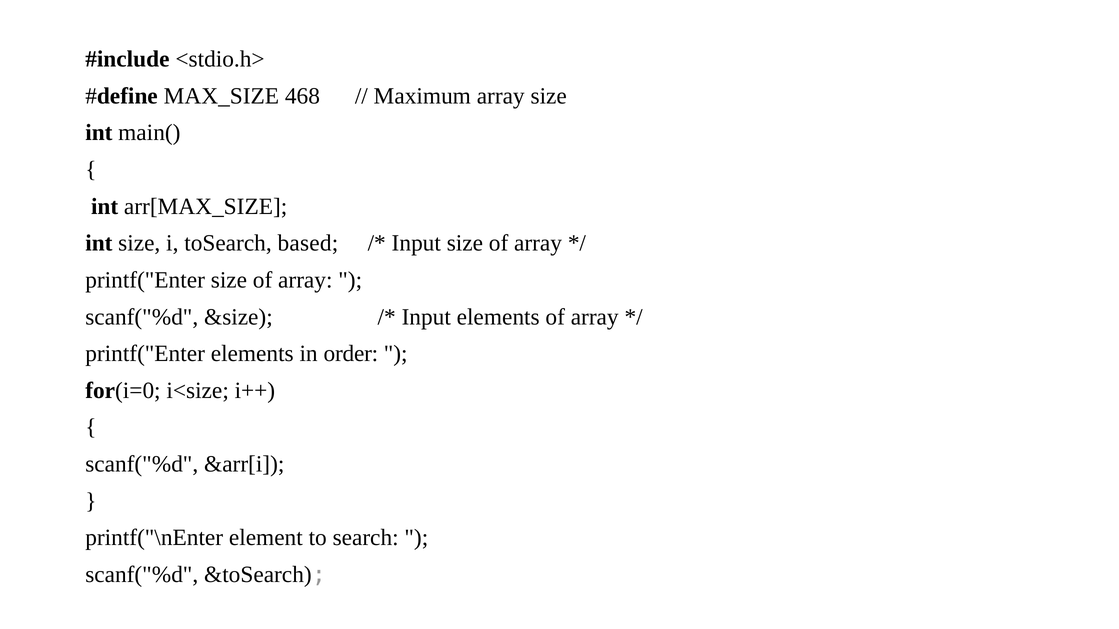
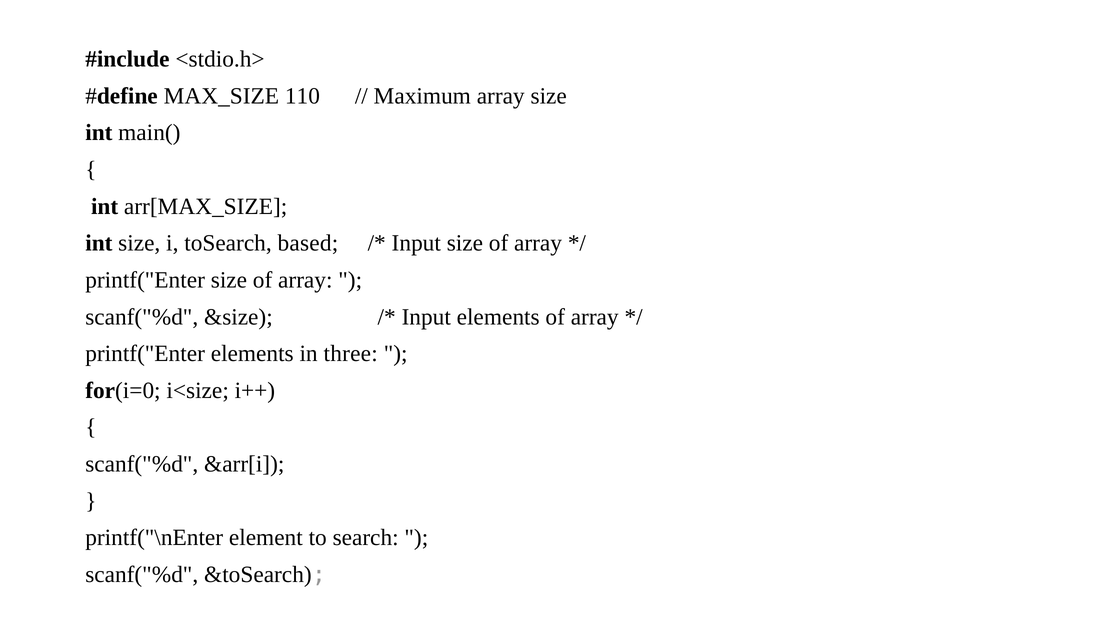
468: 468 -> 110 (302, 96)
order: order -> three (351, 354)
